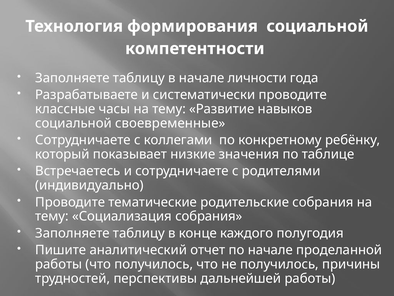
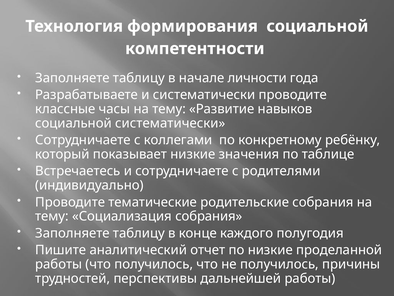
социальной своевременные: своевременные -> систематически (170, 123)
по начале: начале -> низкие (270, 250)
